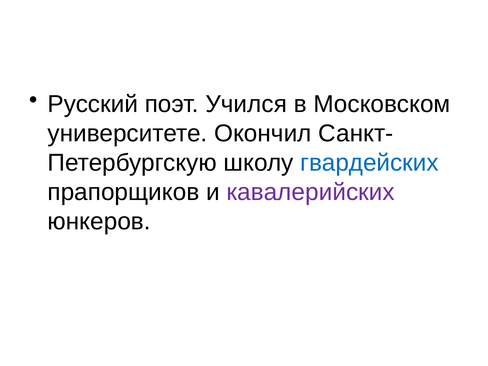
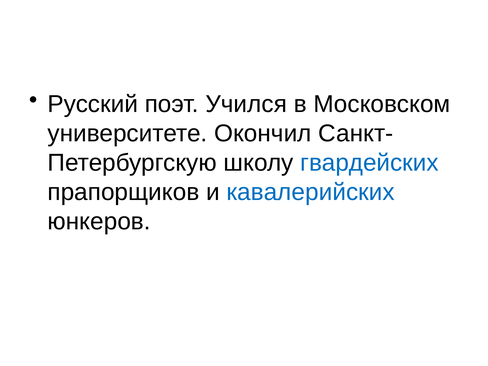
кавалерийских colour: purple -> blue (311, 192)
